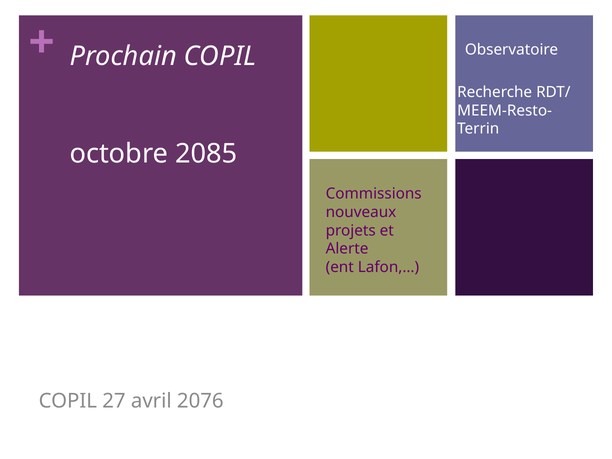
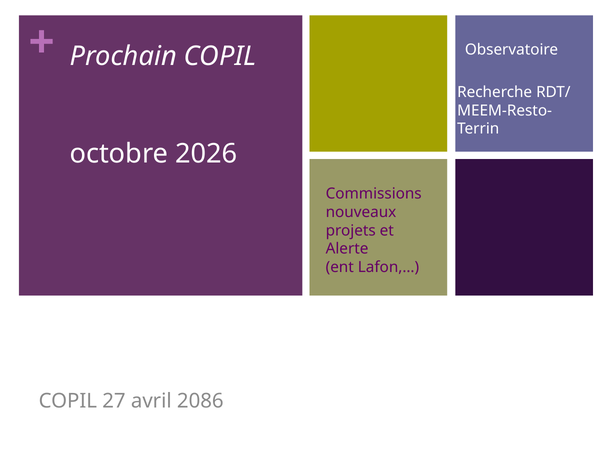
2085: 2085 -> 2026 (206, 154)
2076: 2076 -> 2086 (200, 401)
